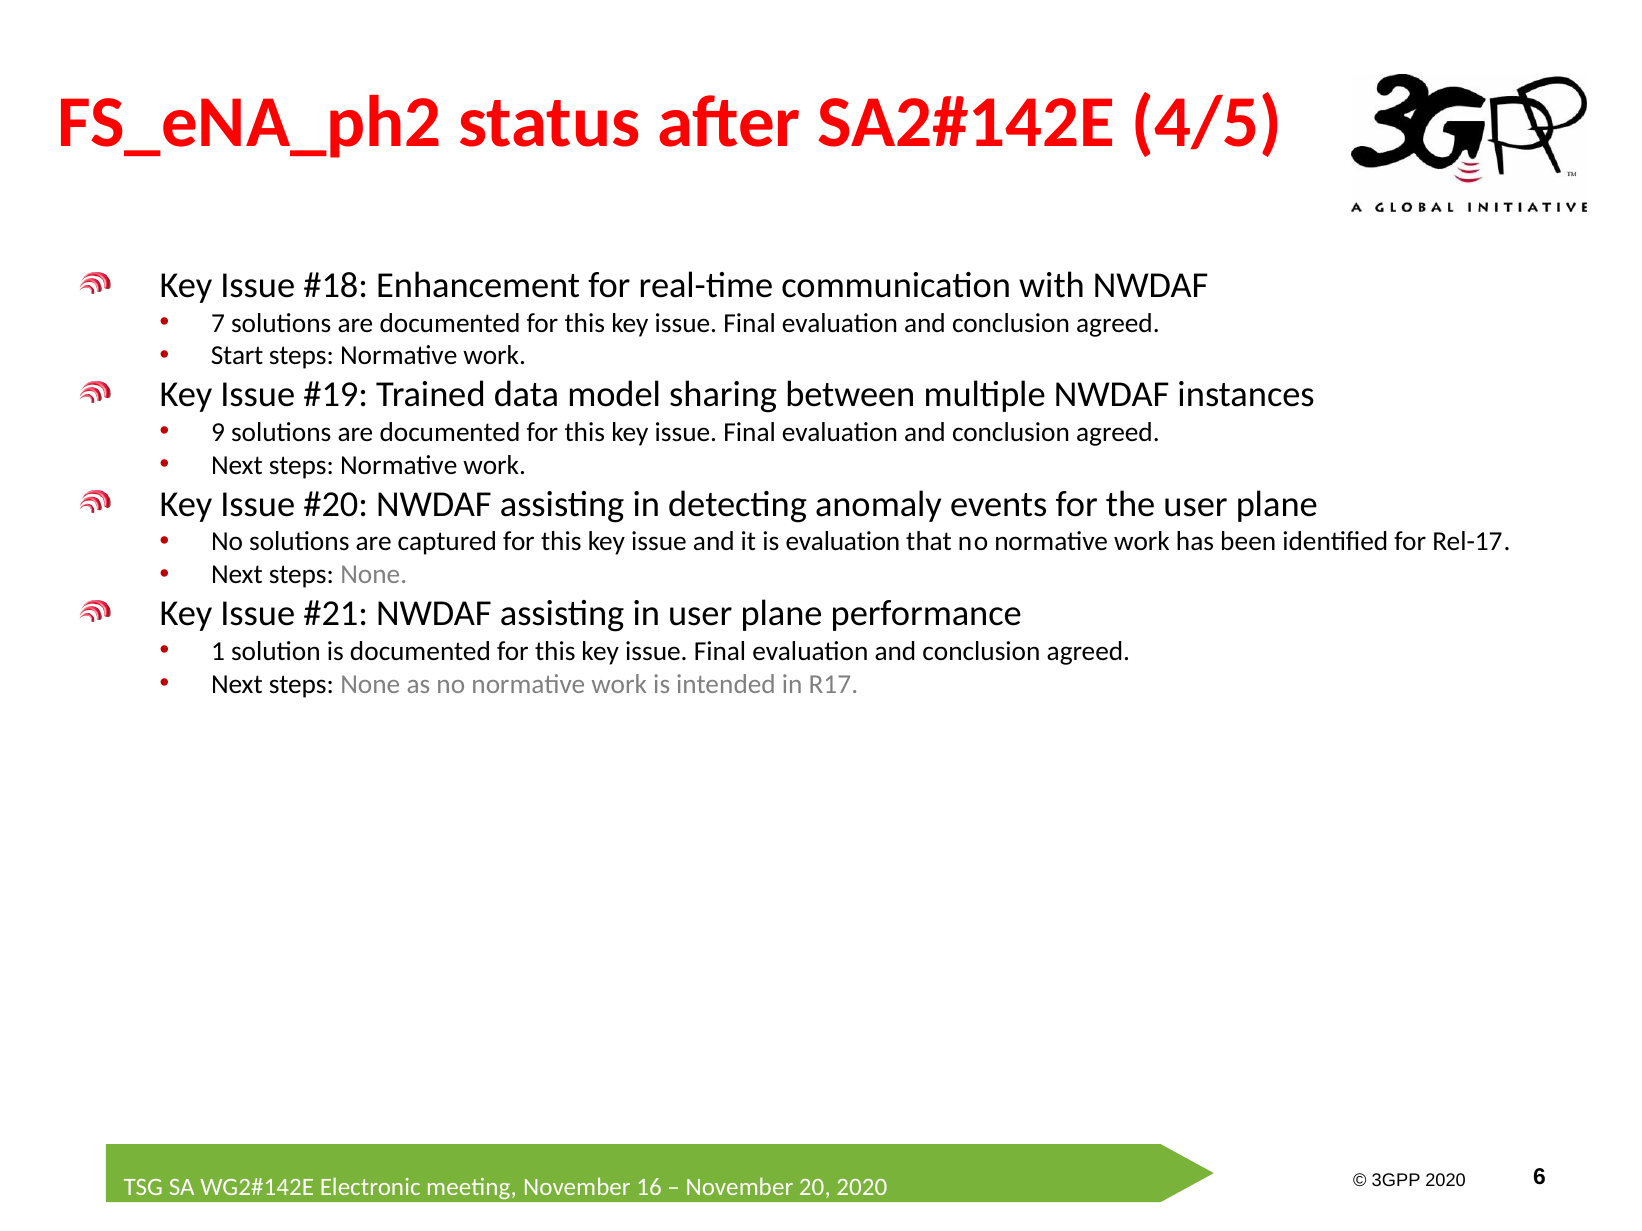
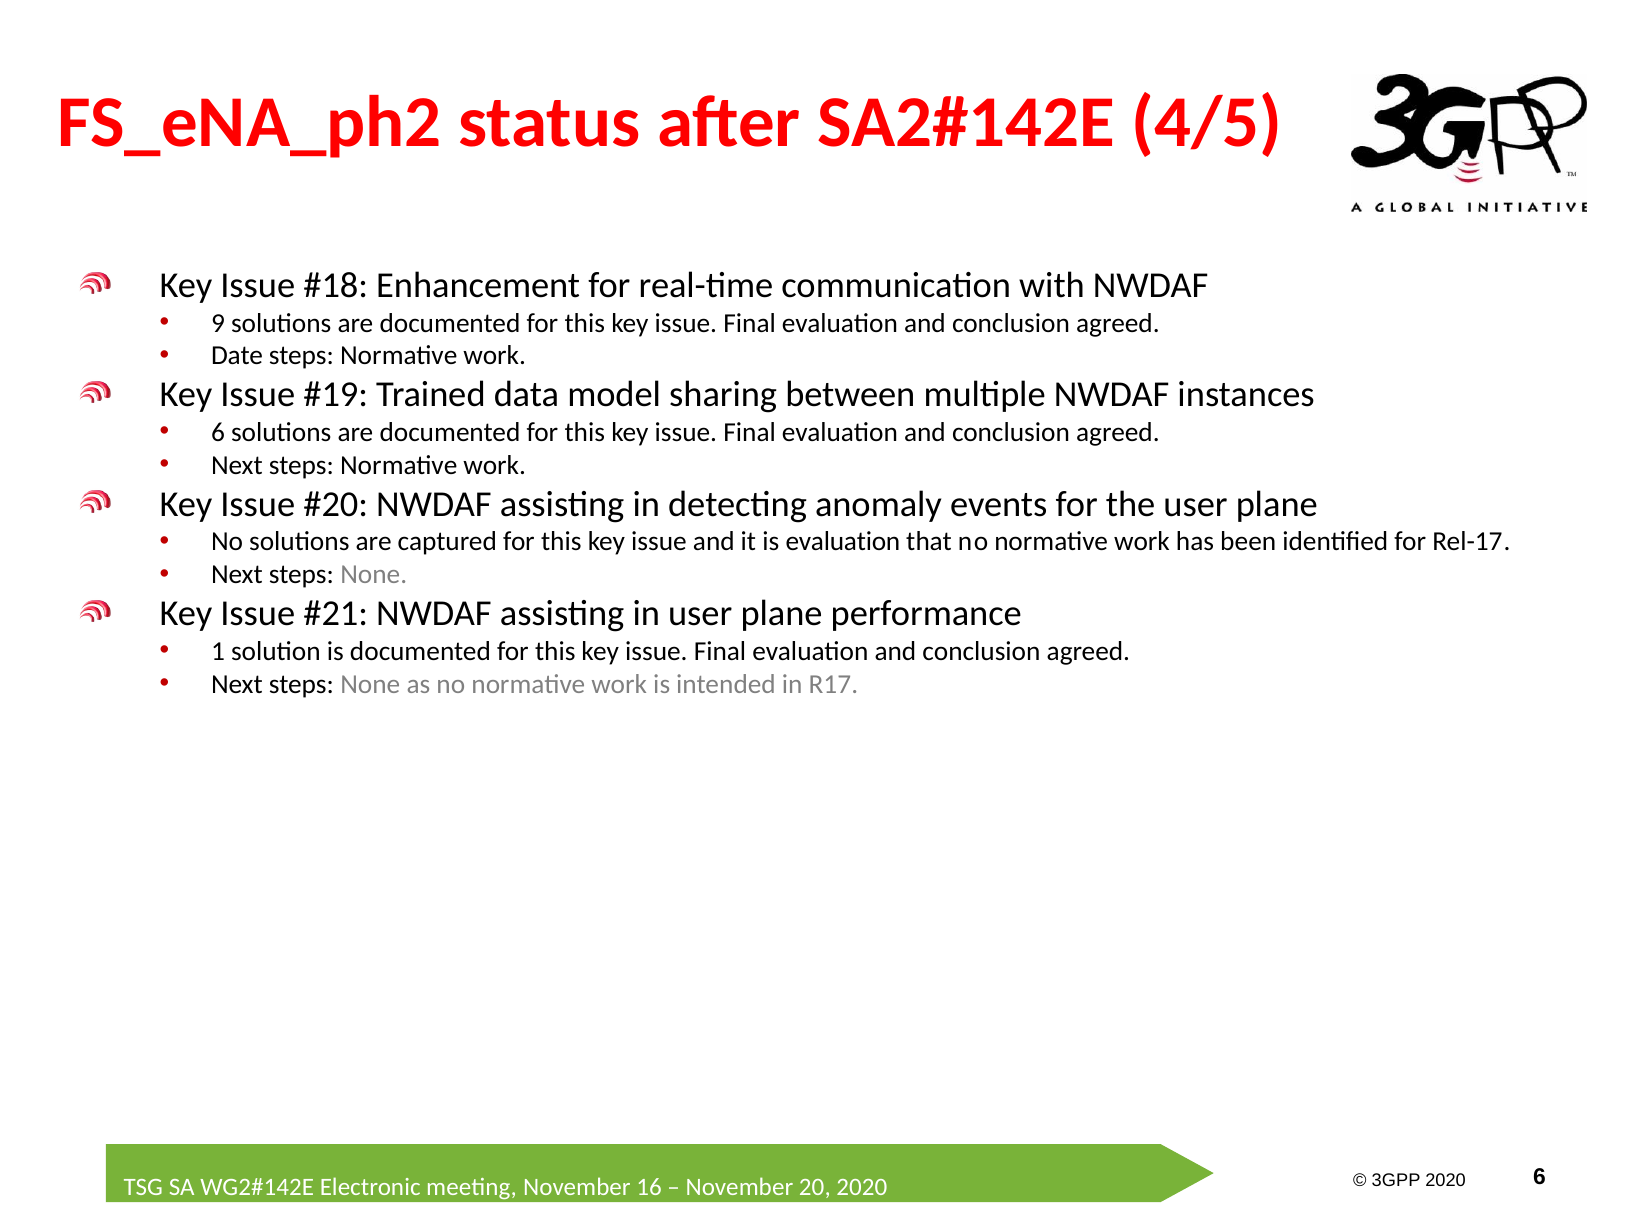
7: 7 -> 9 (218, 323)
Start: Start -> Date (237, 356)
9: 9 -> 6 (218, 433)
